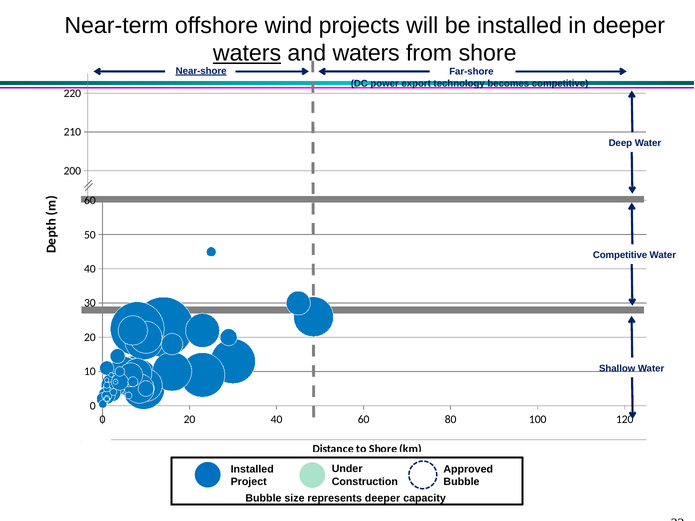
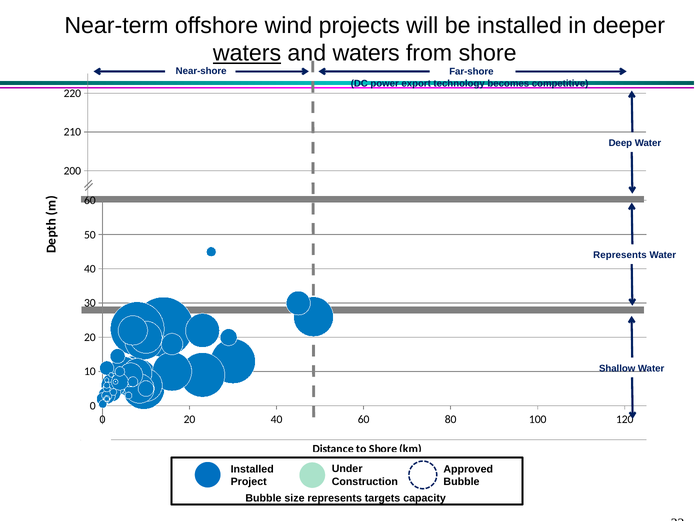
Near-shore underline: present -> none (201, 71)
Competitive: Competitive -> Represents (620, 255)
represents deeper: deeper -> targets (383, 498)
